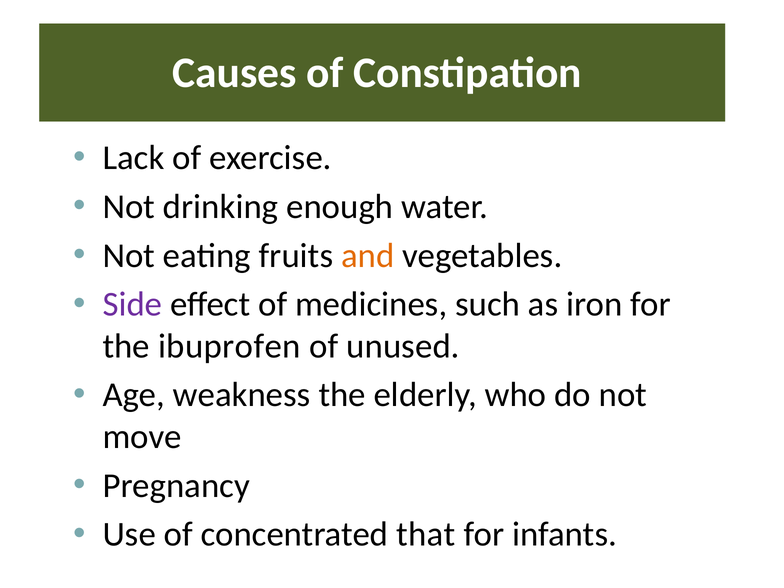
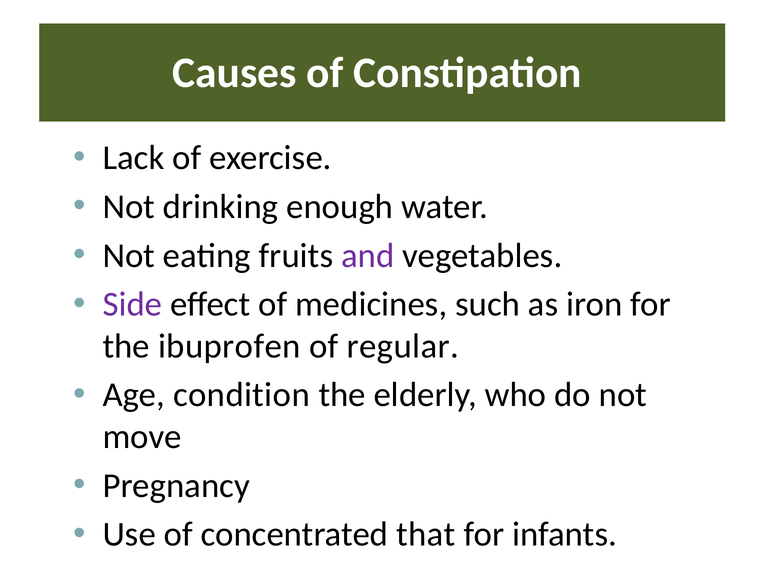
and colour: orange -> purple (368, 256)
unused: unused -> regular (403, 346)
weakness: weakness -> condition (241, 395)
